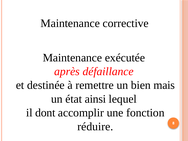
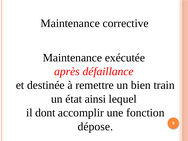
mais: mais -> train (164, 85)
réduire: réduire -> dépose (95, 127)
